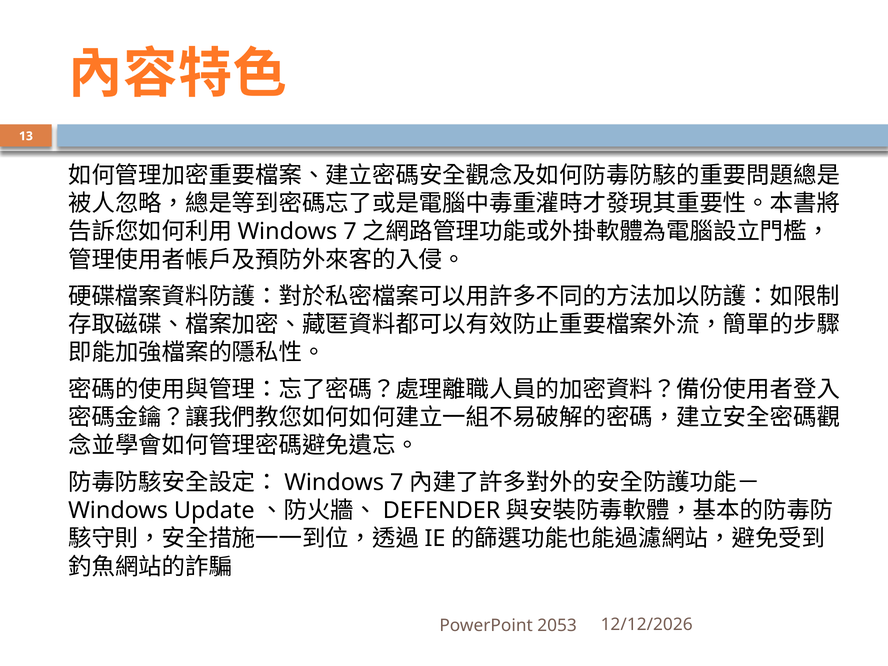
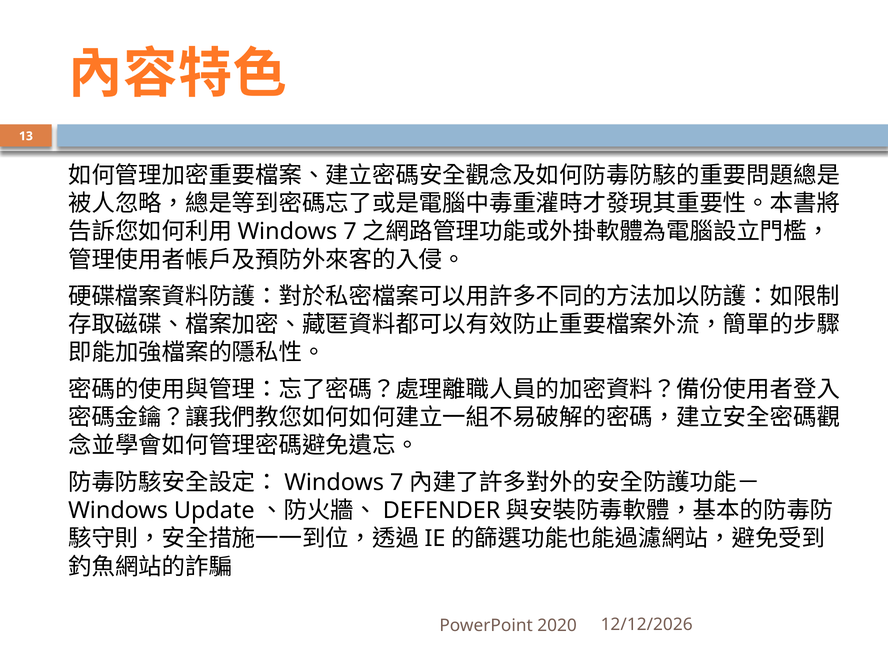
2053: 2053 -> 2020 (557, 626)
